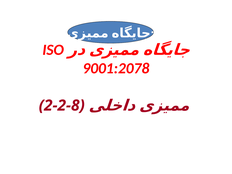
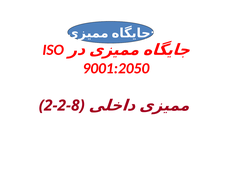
9001:2078: 9001:2078 -> 9001:2050 (116, 68)
